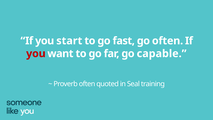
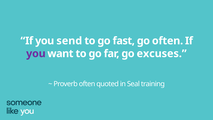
start: start -> send (69, 41)
you colour: red -> purple (36, 54)
capable: capable -> excuses (162, 54)
